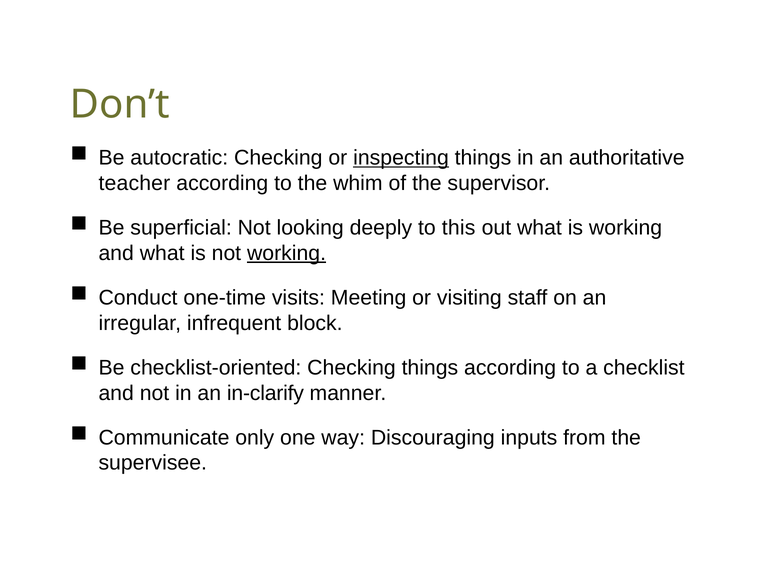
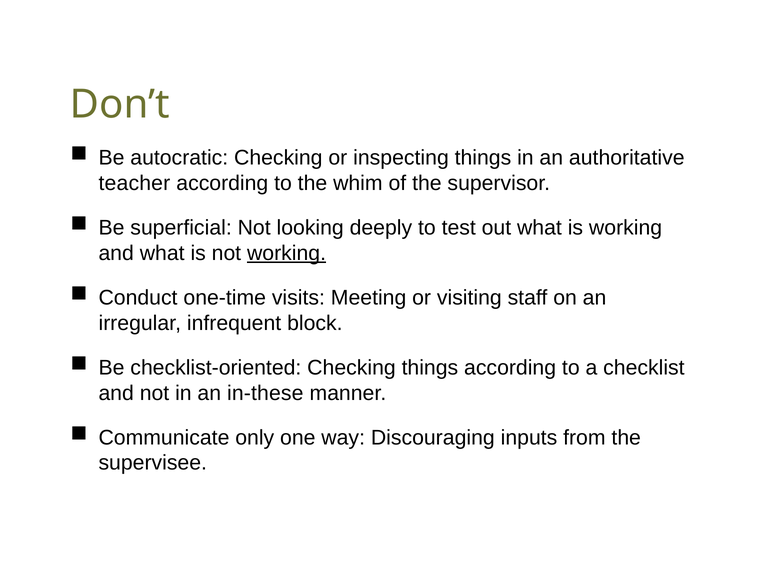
inspecting underline: present -> none (401, 158)
this: this -> test (459, 228)
in‐clarify: in‐clarify -> in‐these (265, 393)
